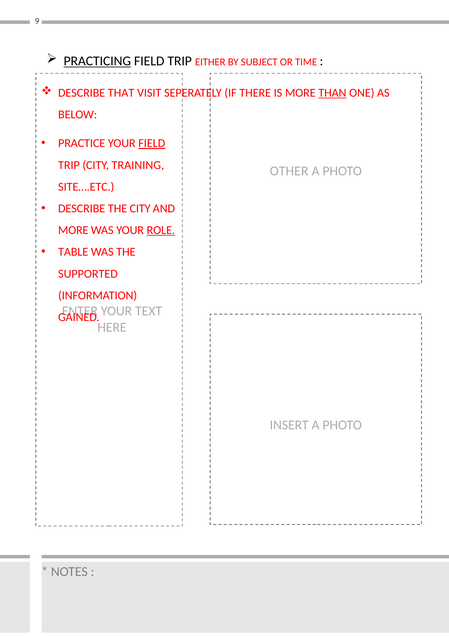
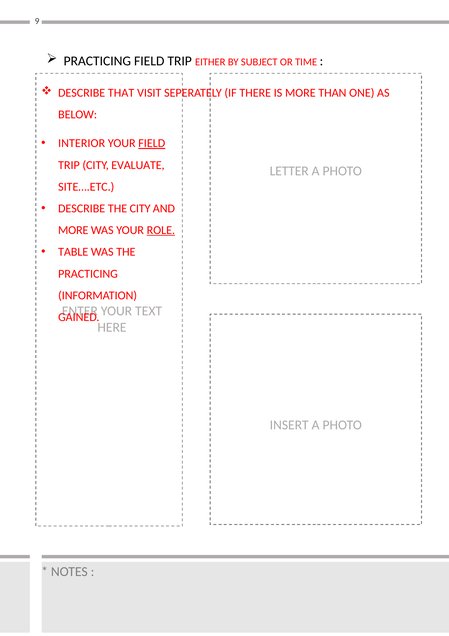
PRACTICING underline: present -> none (97, 61)
THAN underline: present -> none (332, 93)
PRACTICE: PRACTICE -> INTERIOR (82, 143)
TRAINING: TRAINING -> EVALUATE (138, 165)
OTHER: OTHER -> LETTER (289, 171)
SUPPORTED: SUPPORTED -> PRACTICING (88, 273)
